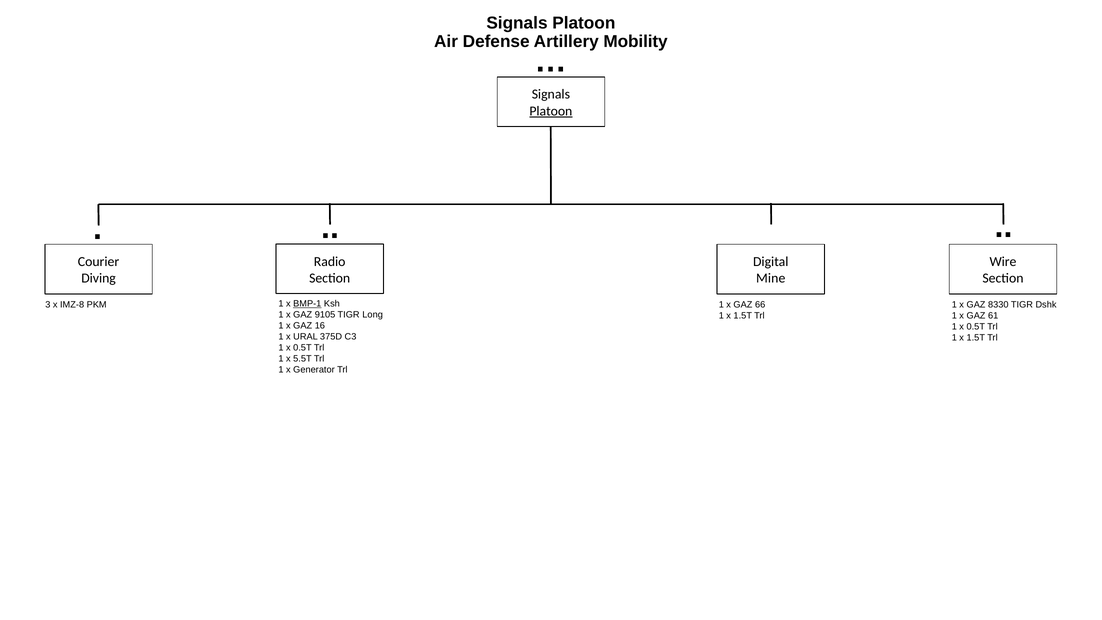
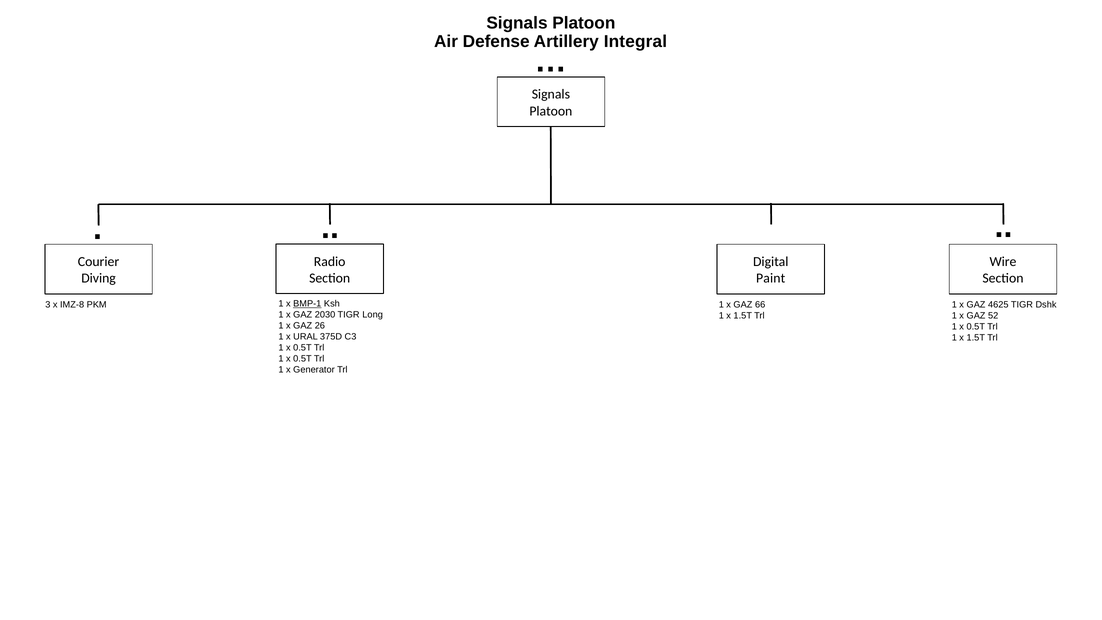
Mobility: Mobility -> Integral (635, 42)
Platoon underline: present -> none (551, 111)
Mine: Mine -> Paint (771, 278)
8330: 8330 -> 4625 (998, 305)
9105: 9105 -> 2030 (325, 315)
61: 61 -> 52 (993, 316)
16: 16 -> 26 (320, 326)
5.5T: 5.5T -> 0.5T (302, 359)
